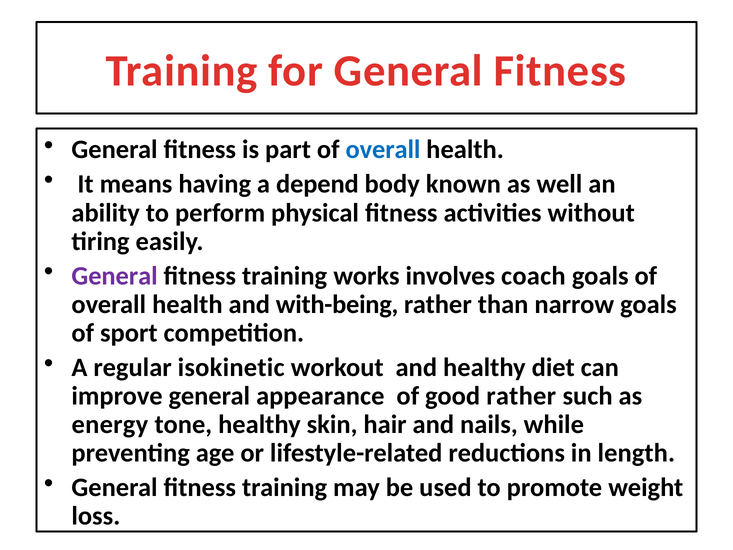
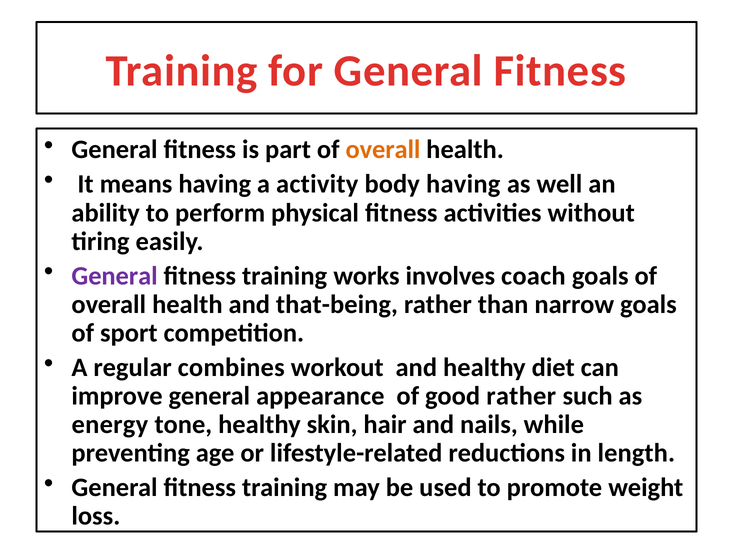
overall colour: blue -> orange (383, 150)
depend: depend -> activity (317, 184)
body known: known -> having (463, 184)
with-being: with-being -> that-being (337, 304)
isokinetic: isokinetic -> combines (231, 367)
